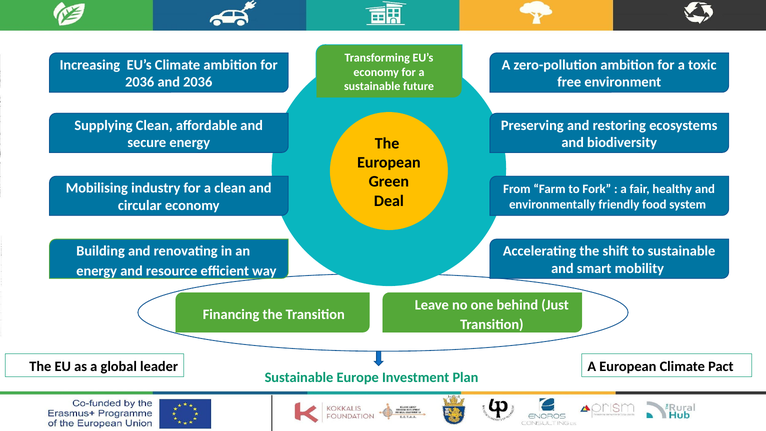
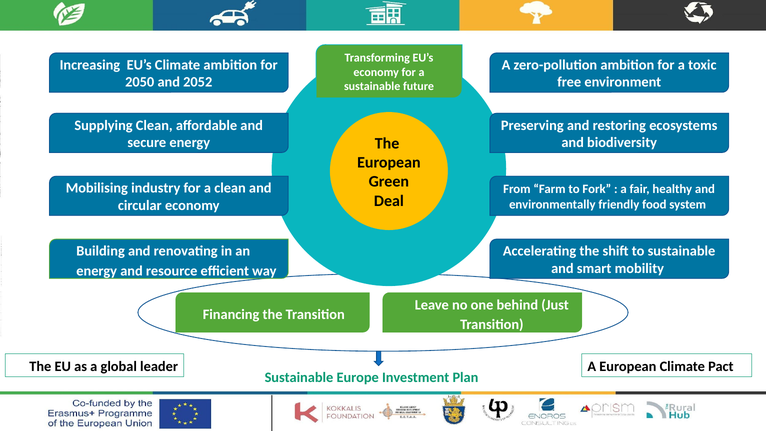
2036: 2036 -> 2050 (140, 82)
and 2036: 2036 -> 2052 (198, 82)
